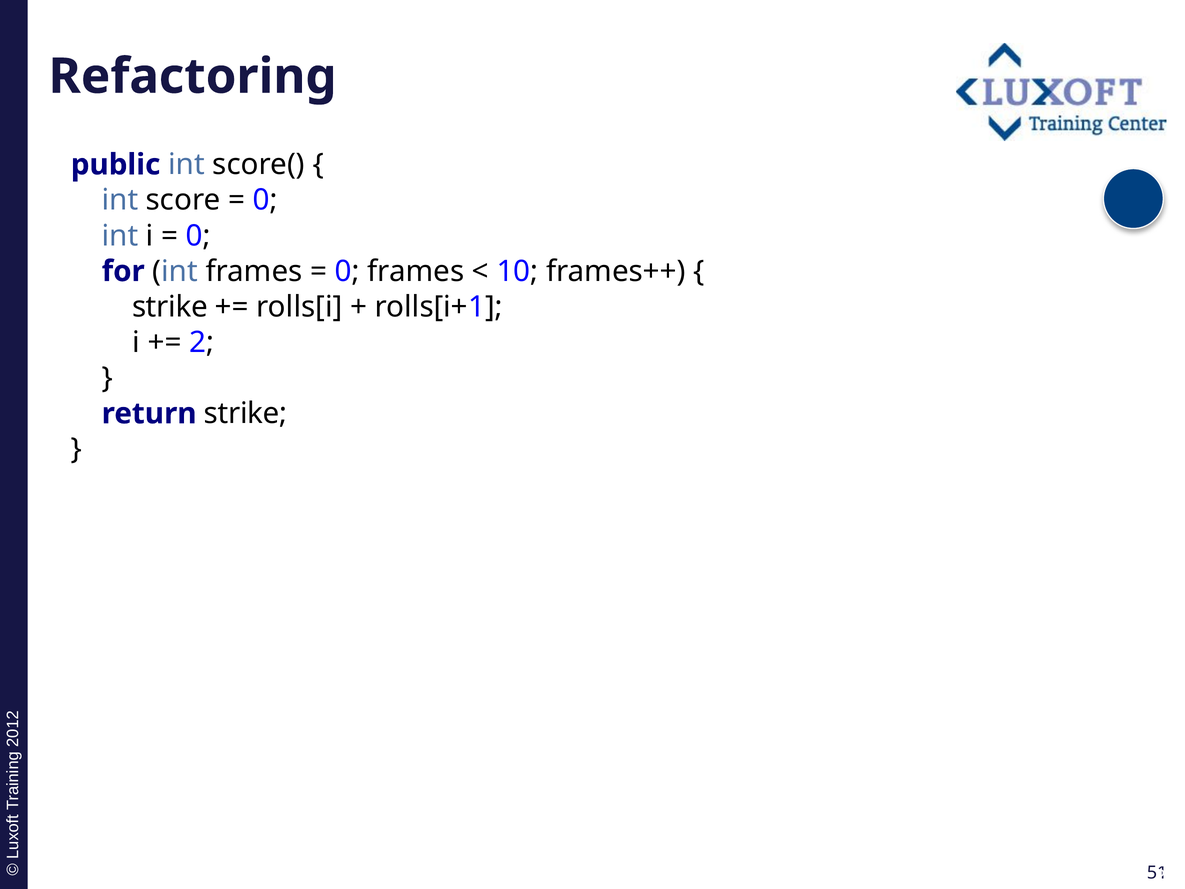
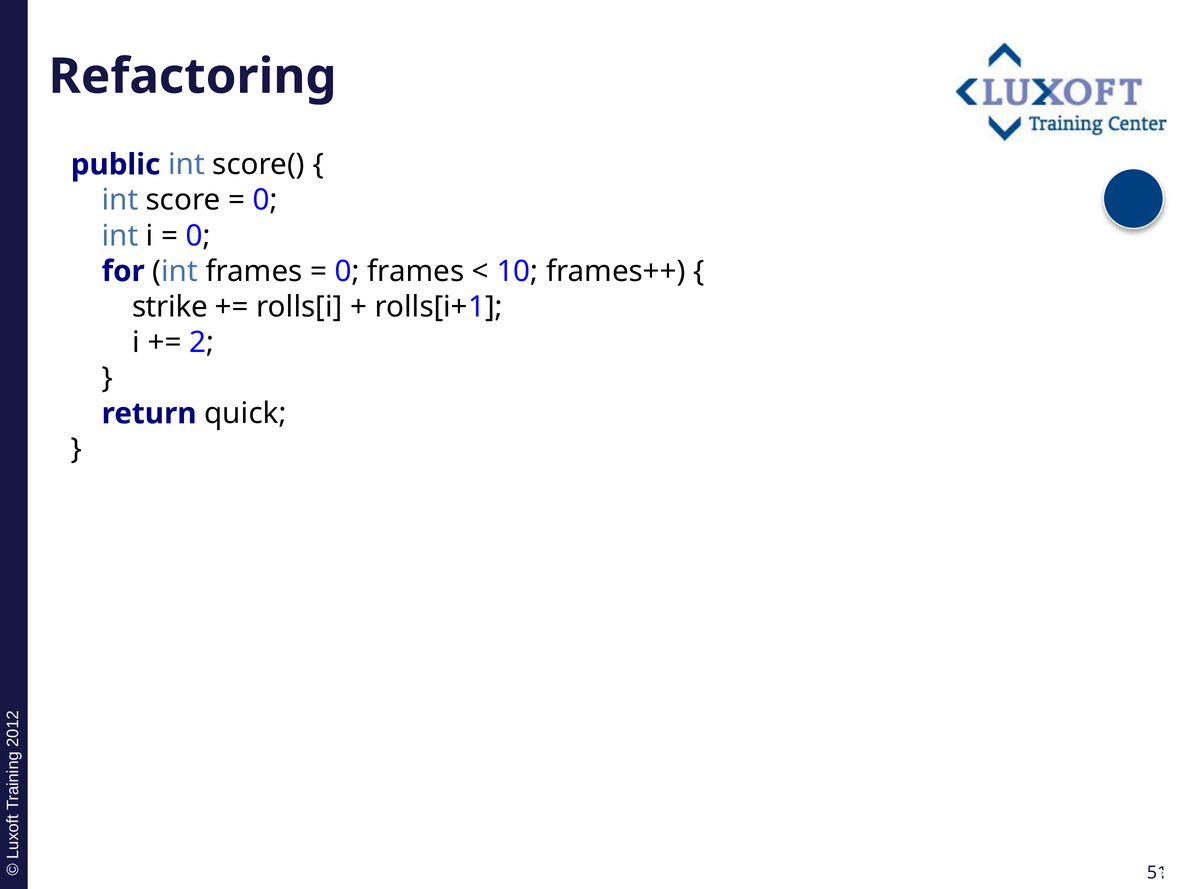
return strike: strike -> quick (245, 413)
